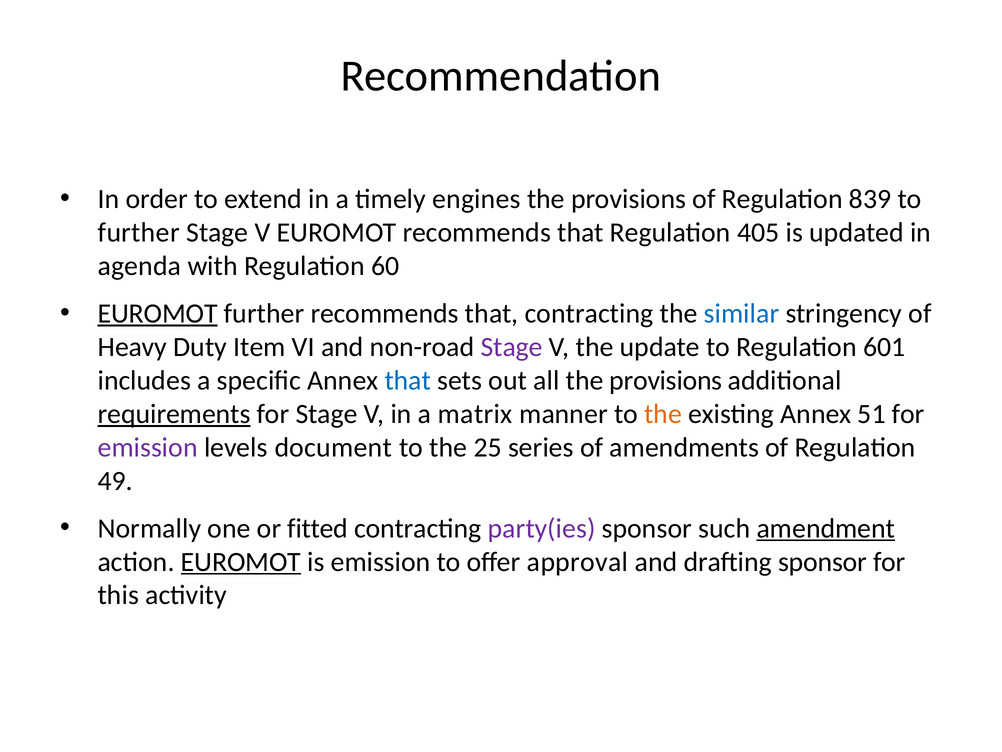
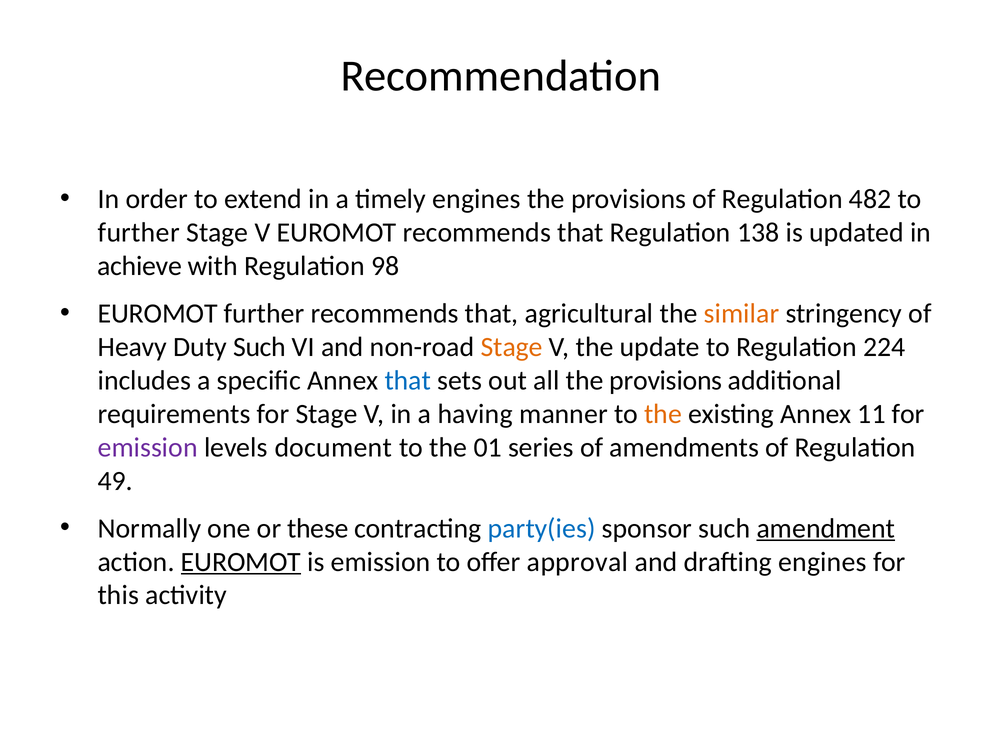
839: 839 -> 482 (870, 199)
405: 405 -> 138 (758, 233)
agenda: agenda -> achieve (140, 266)
60: 60 -> 98 (385, 266)
EUROMOT underline: present -> none (158, 313)
that contracting: contracting -> agricultural (589, 313)
similar colour: blue -> orange (742, 313)
Duty Item: Item -> Such (260, 347)
Stage colour: purple -> orange (512, 347)
601: 601 -> 224 (884, 347)
requirements underline: present -> none (174, 414)
matrix: matrix -> having (475, 414)
51: 51 -> 11 (872, 414)
25: 25 -> 01 (488, 447)
fitted: fitted -> these (318, 528)
party(ies colour: purple -> blue (542, 528)
drafting sponsor: sponsor -> engines (822, 561)
